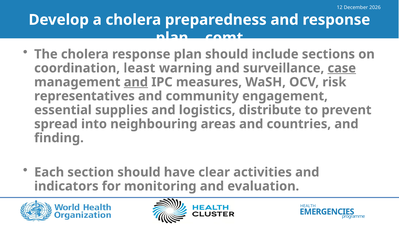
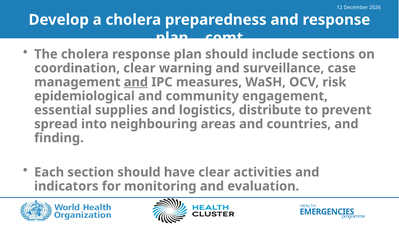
coordination least: least -> clear (139, 68)
case underline: present -> none (342, 68)
representatives: representatives -> epidemiological (84, 96)
